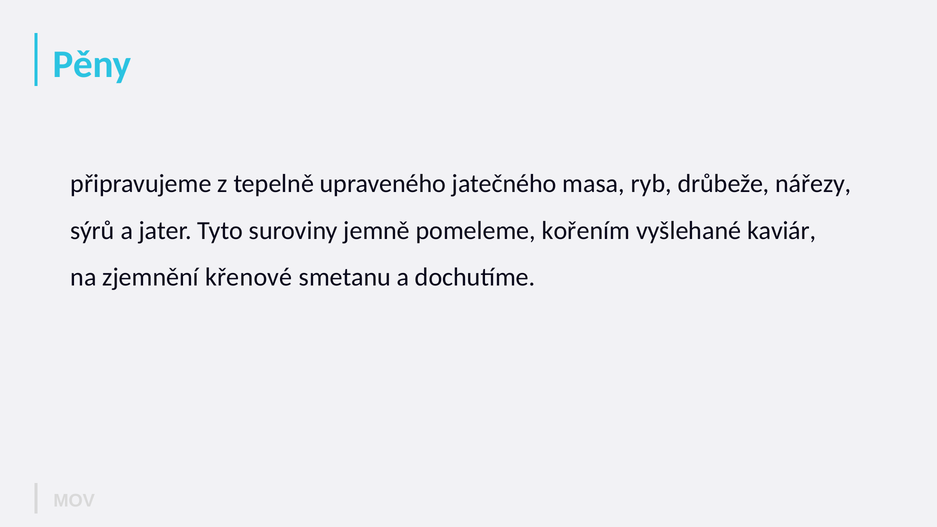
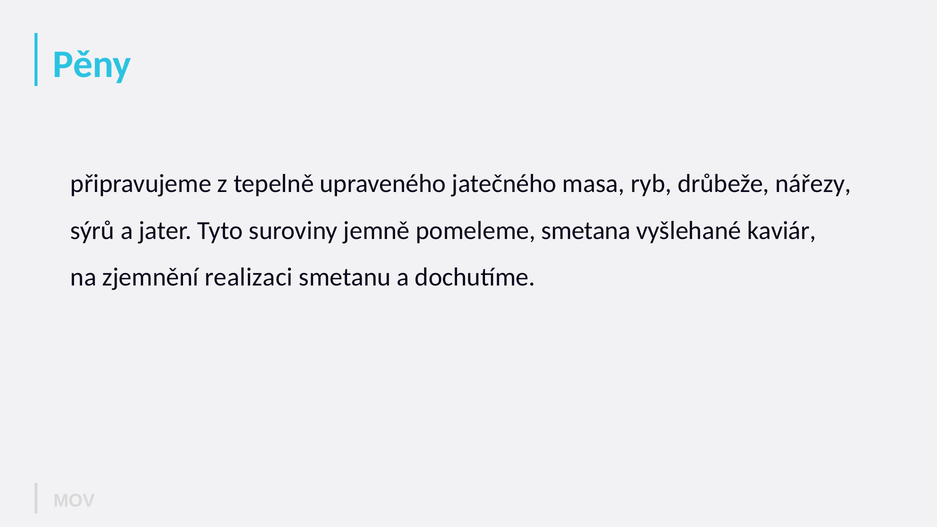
kořením: kořením -> smetana (586, 231)
křenové: křenové -> realizaci (249, 277)
